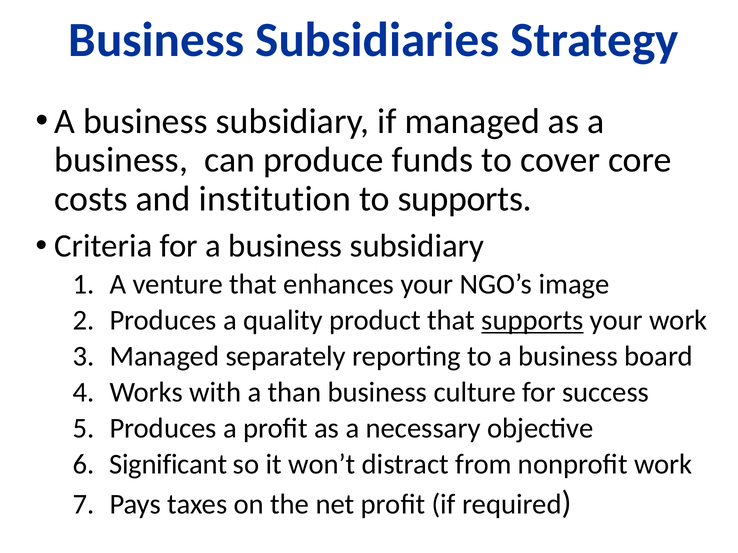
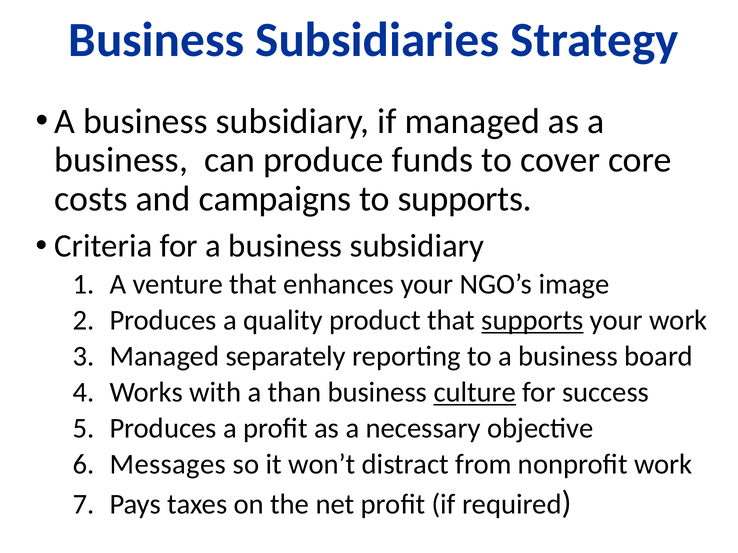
institution: institution -> campaigns (275, 199)
culture underline: none -> present (475, 393)
Significant: Significant -> Messages (168, 465)
